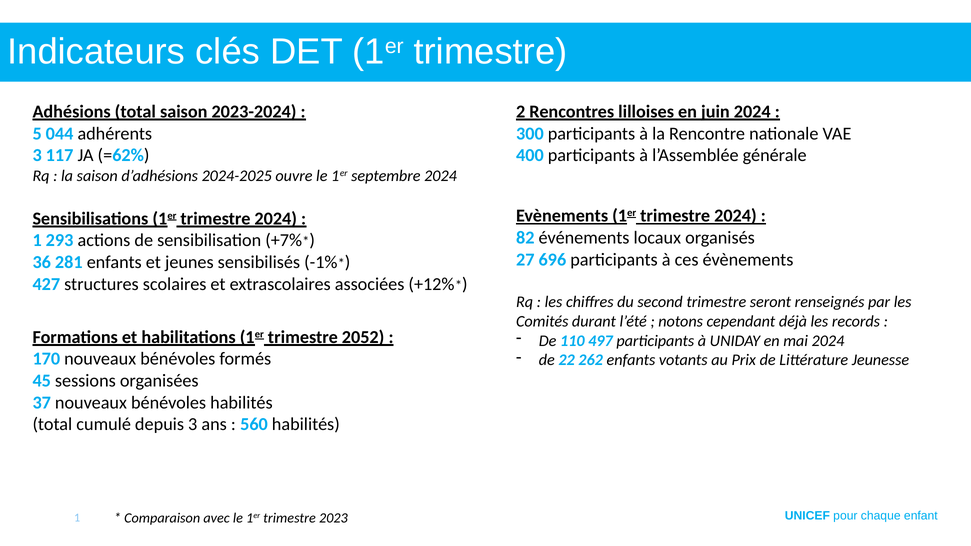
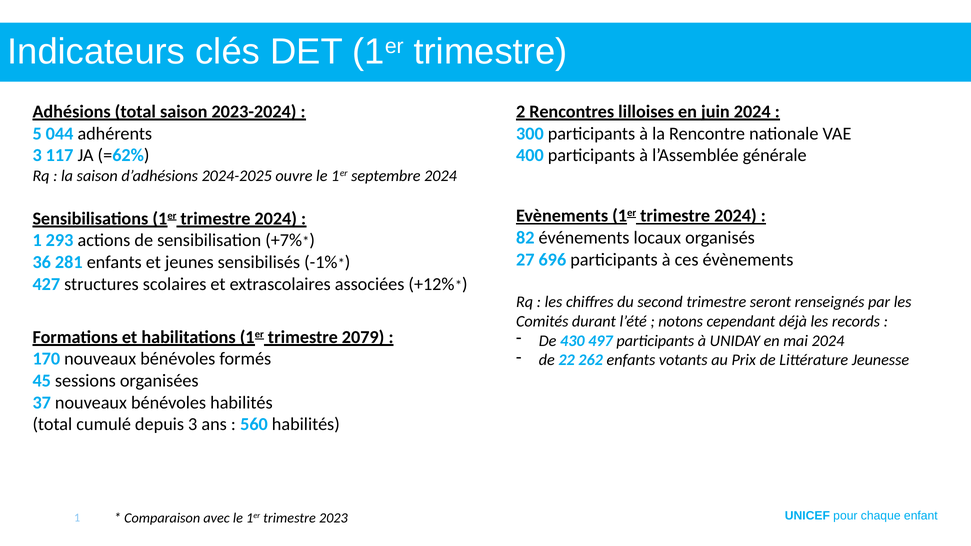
2052: 2052 -> 2079 (363, 337)
110: 110 -> 430 (572, 341)
